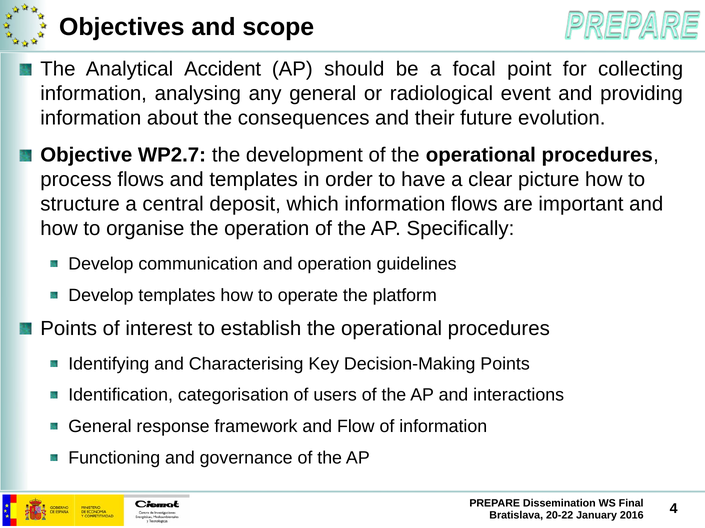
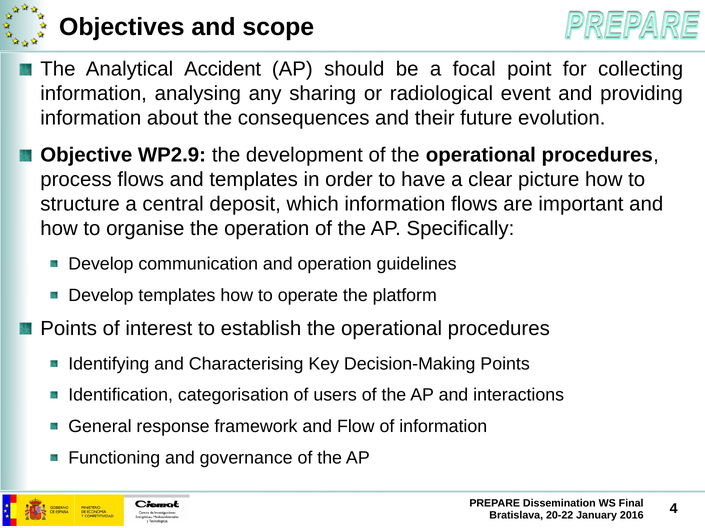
any general: general -> sharing (323, 94)
WP2.7: WP2.7 -> WP2.9 (172, 155)
